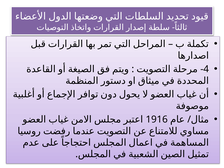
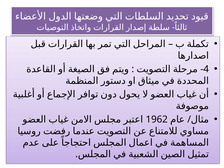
1916: 1916 -> 1962 (157, 119)
